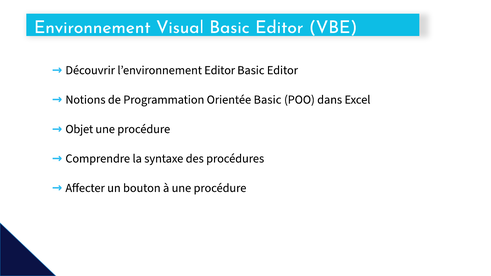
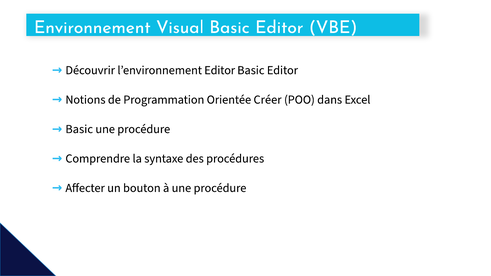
Orientée Basic: Basic -> Créer (268, 100)
Objet: Objet -> Basic (79, 129)
